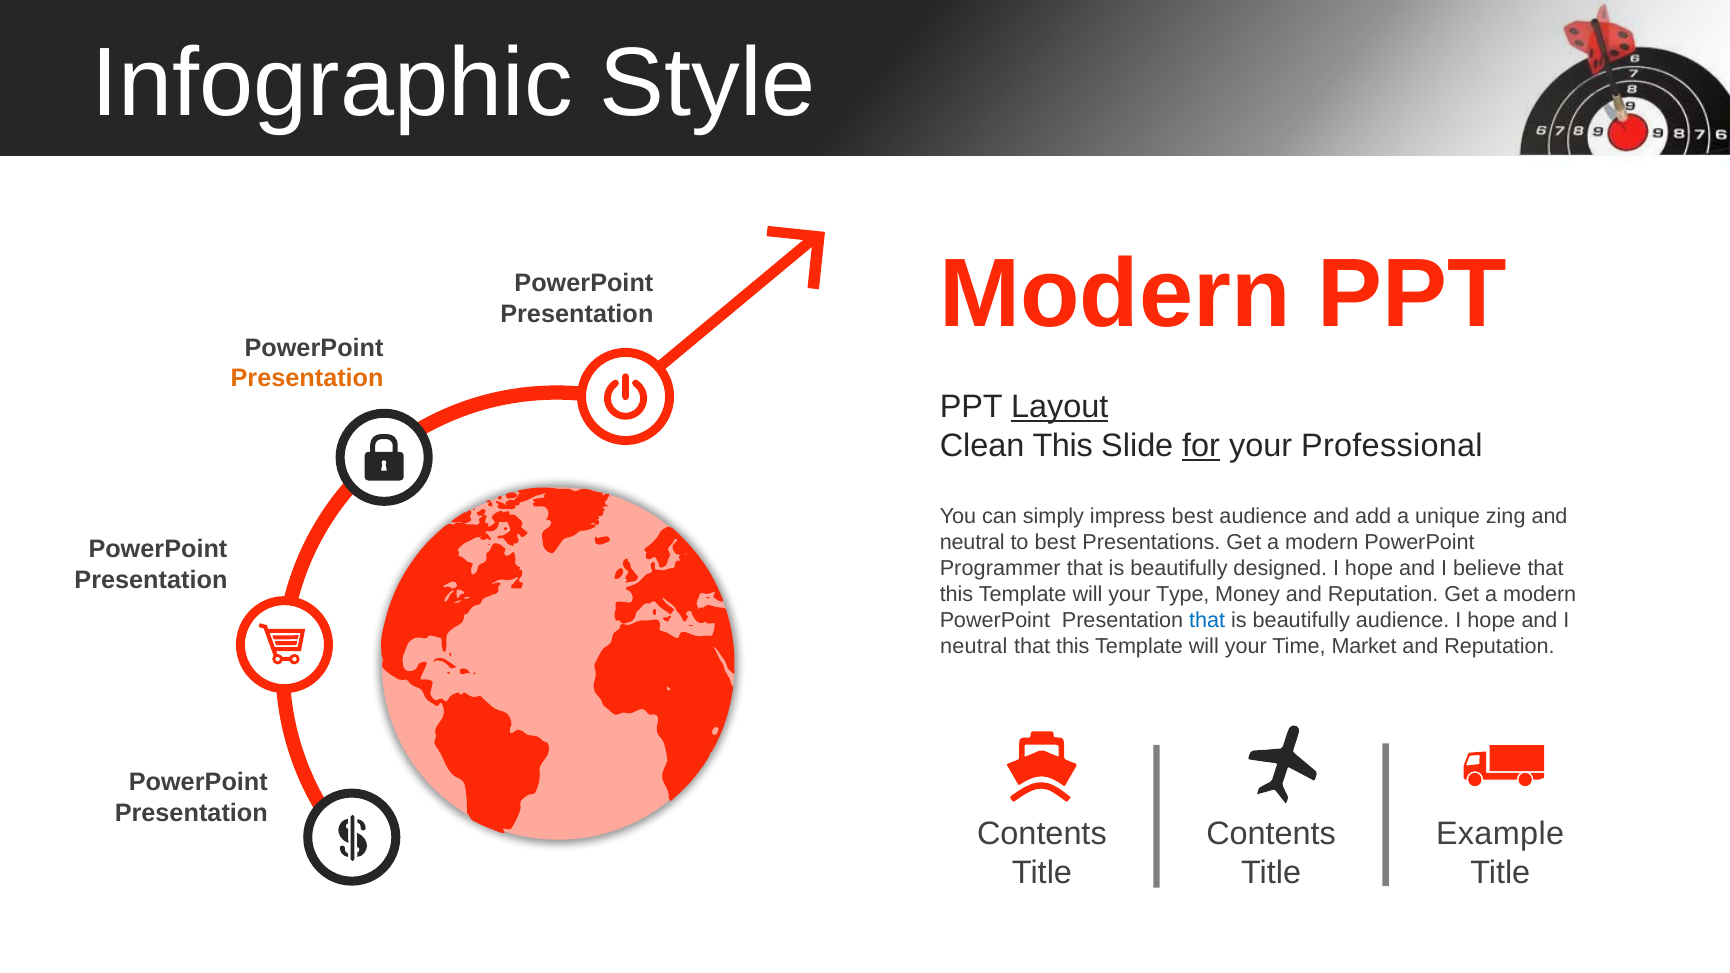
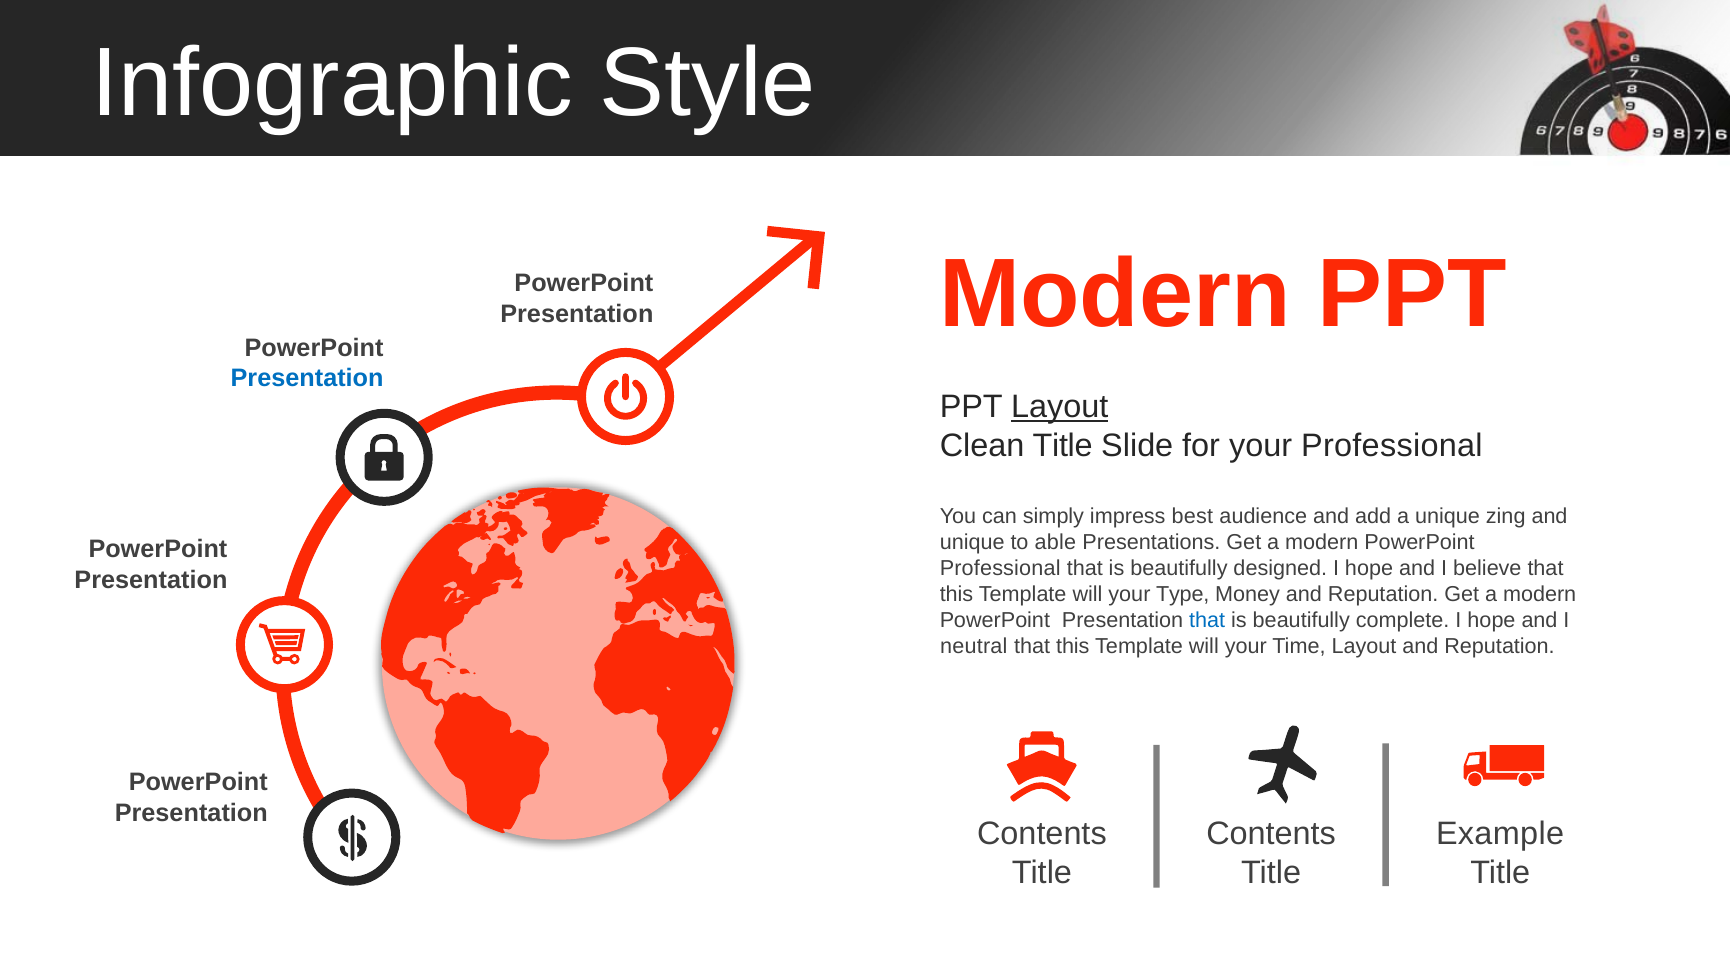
Presentation colour: orange -> blue (307, 379)
Clean This: This -> Title (1063, 446)
for underline: present -> none (1201, 446)
neutral: neutral -> unique (972, 543)
to best: best -> able (1055, 543)
Programmer: Programmer -> Professional (1000, 569)
beautifully audience: audience -> complete (1403, 620)
Time Market: Market -> Layout (1364, 646)
